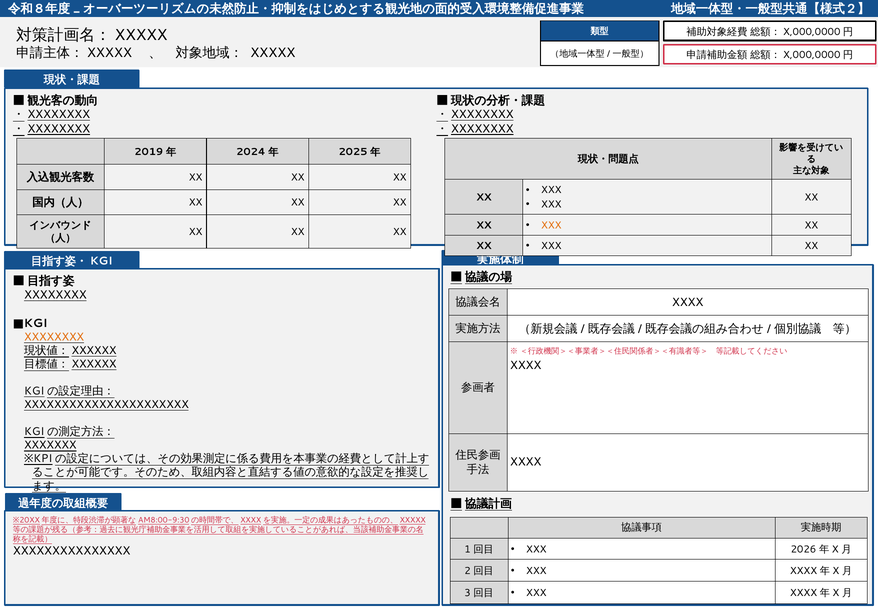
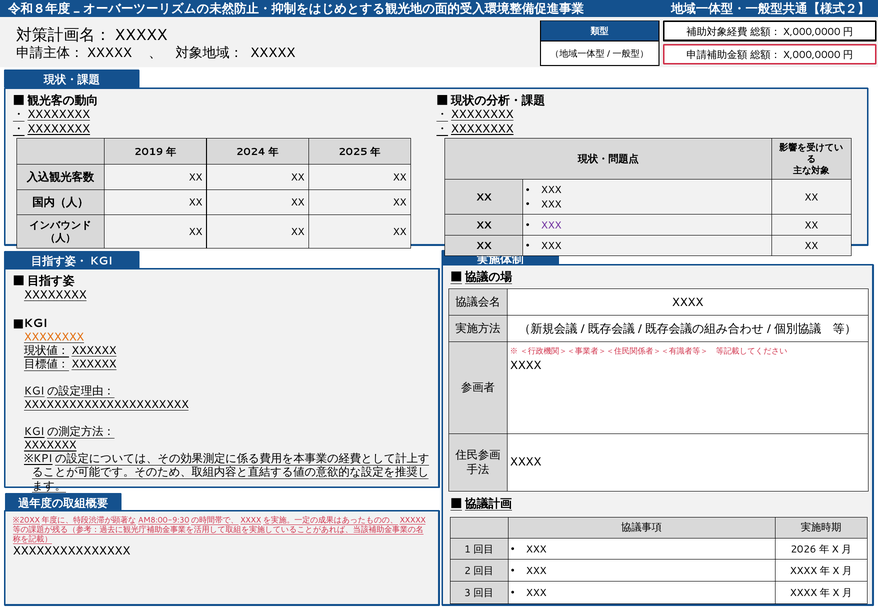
XXX colour: orange -> purple (551, 225)
